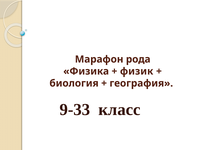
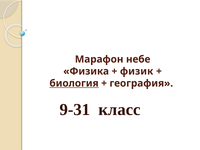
рода: рода -> небе (138, 59)
биология underline: none -> present (74, 83)
9-33: 9-33 -> 9-31 (75, 110)
